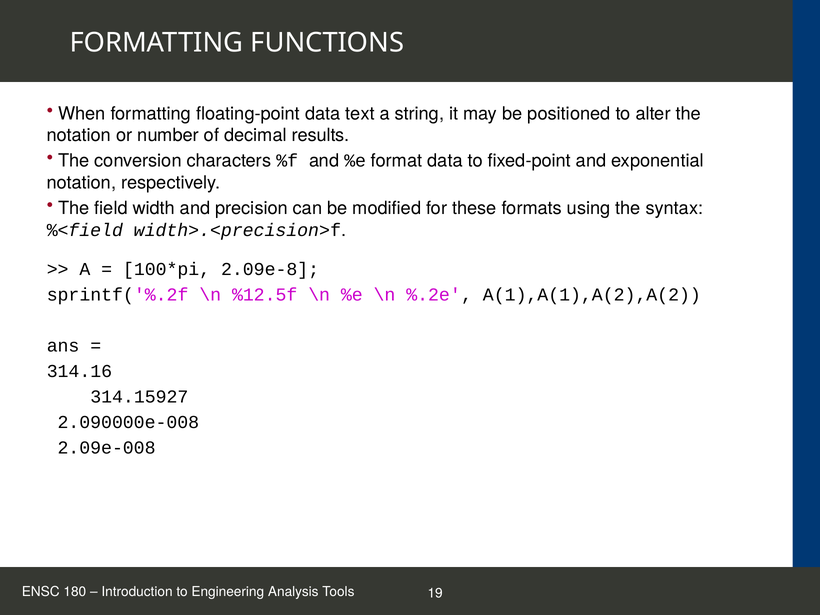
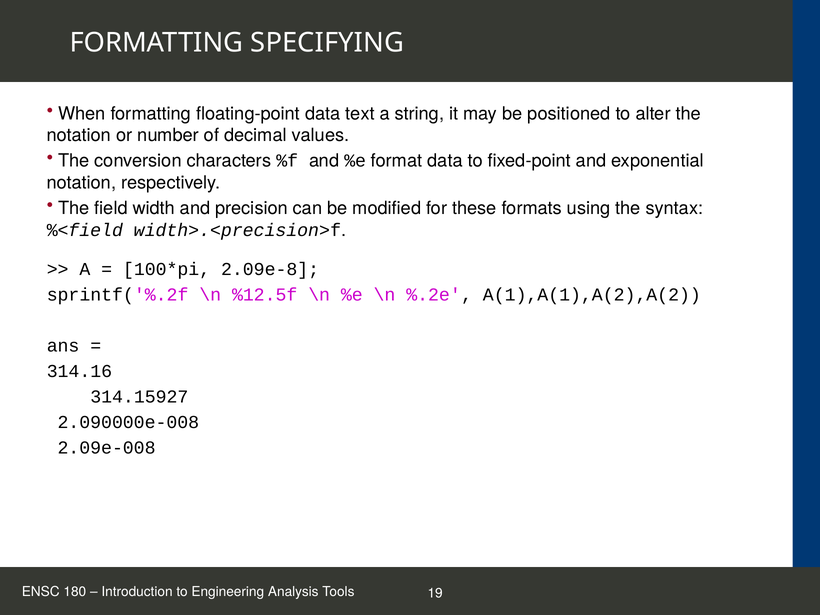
FUNCTIONS: FUNCTIONS -> SPECIFYING (327, 43)
results: results -> values (321, 135)
